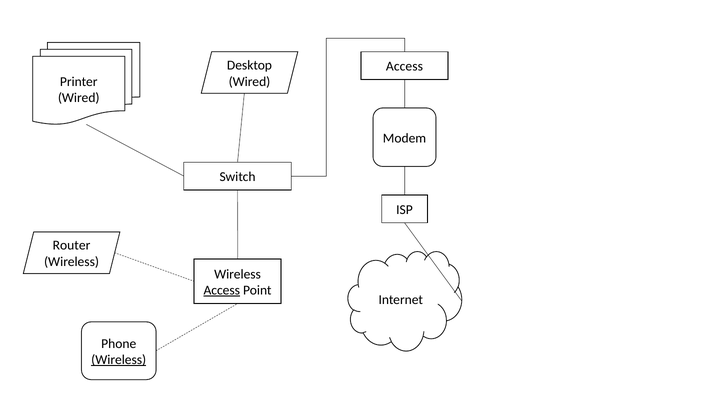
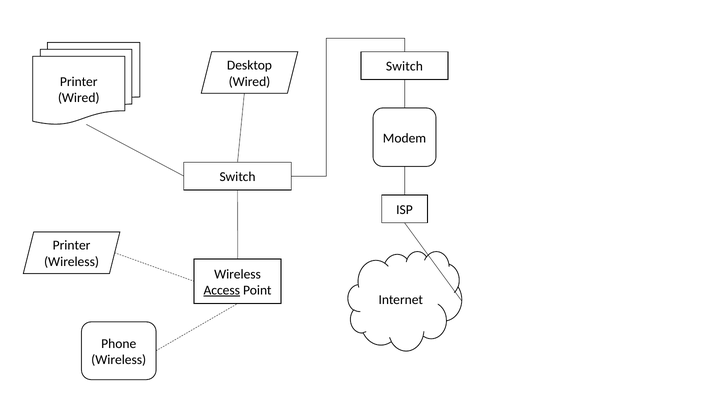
Access: Access -> Switch (404, 67)
Router: Router -> Printer (72, 246)
Wireless underline: present -> none (119, 360)
